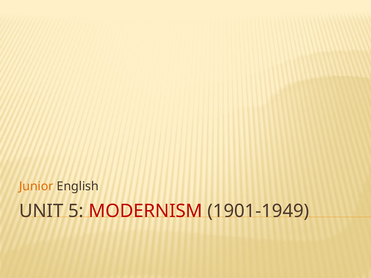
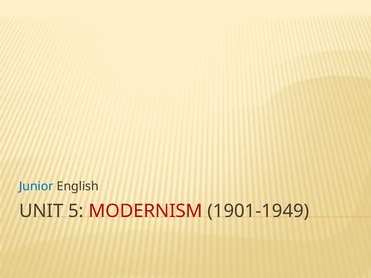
Junior colour: orange -> blue (36, 186)
